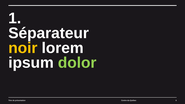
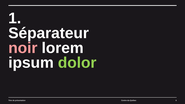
noir colour: yellow -> pink (23, 48)
